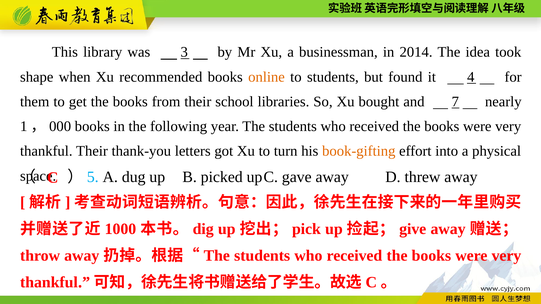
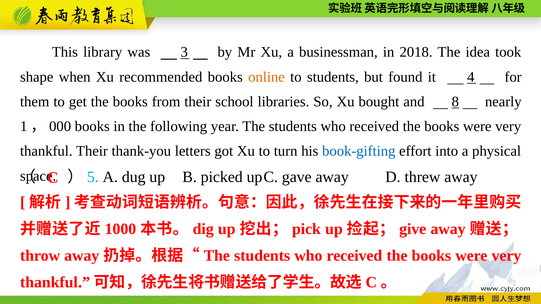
2014: 2014 -> 2018 (416, 52)
7: 7 -> 8 (455, 102)
book-gifting colour: orange -> blue (359, 151)
